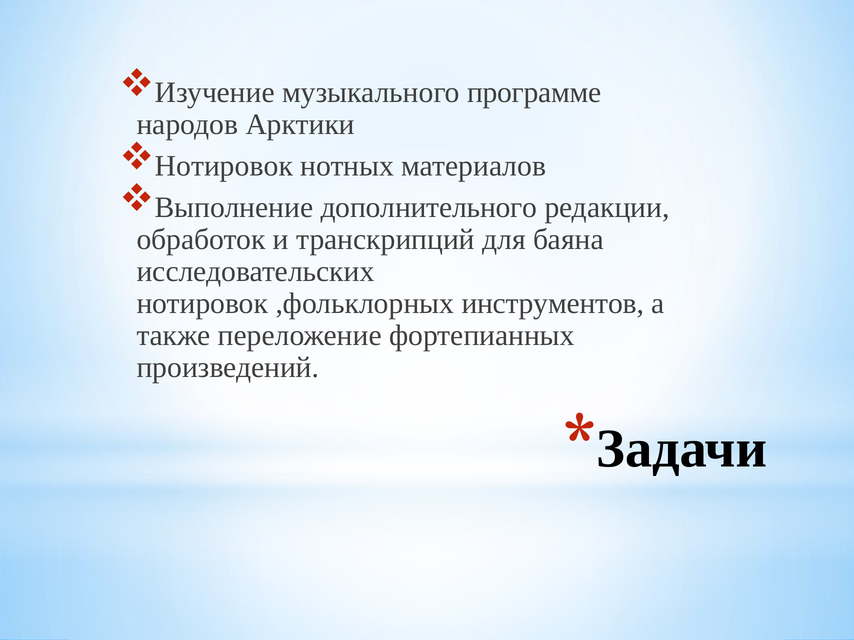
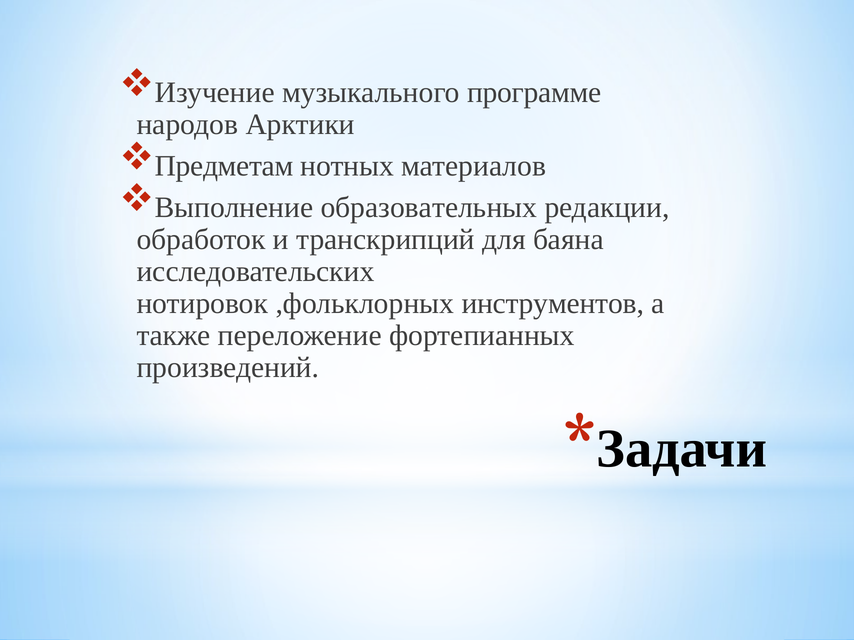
Нотировок: Нотировок -> Предметам (224, 166)
дополнительного: дополнительного -> образовательных (429, 208)
